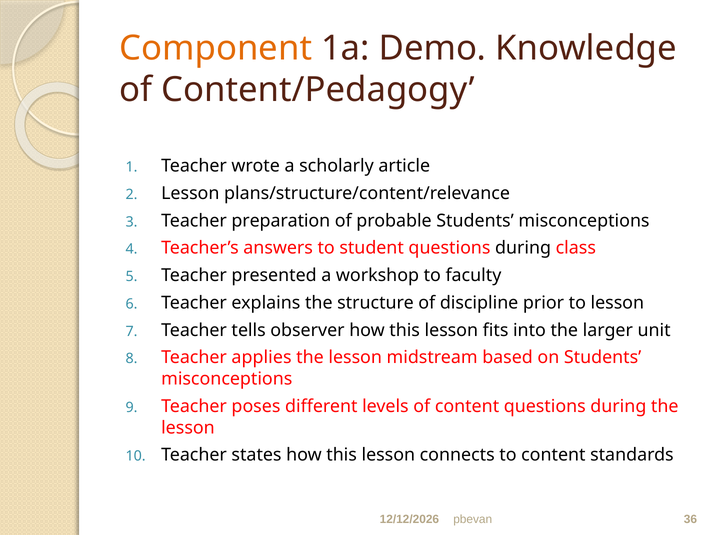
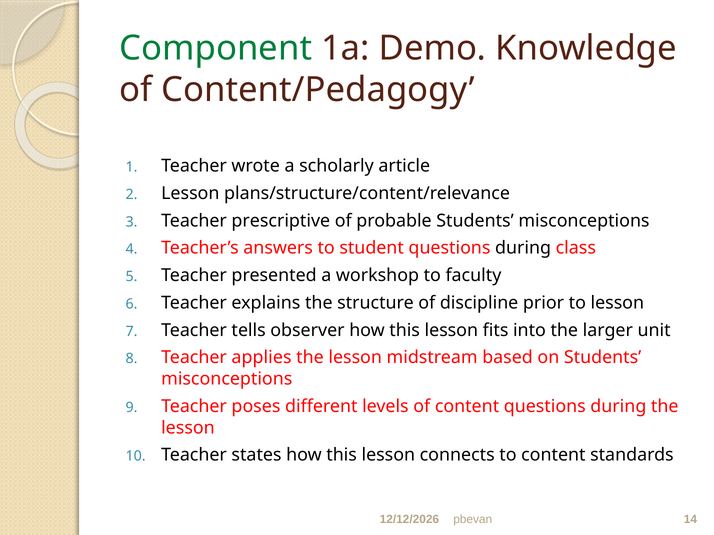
Component colour: orange -> green (216, 48)
preparation: preparation -> prescriptive (281, 221)
36: 36 -> 14 (690, 520)
